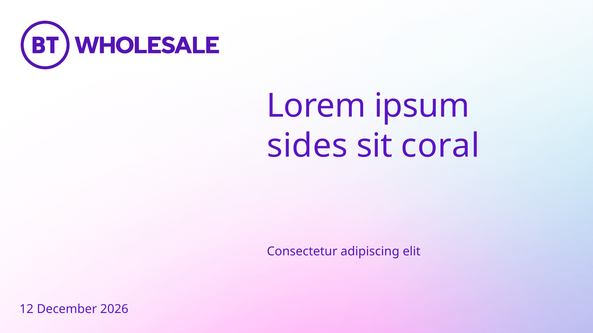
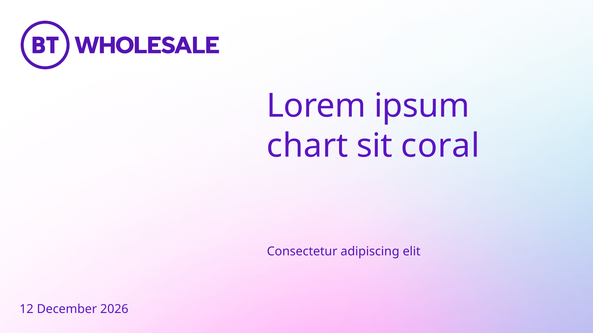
sides: sides -> chart (307, 146)
